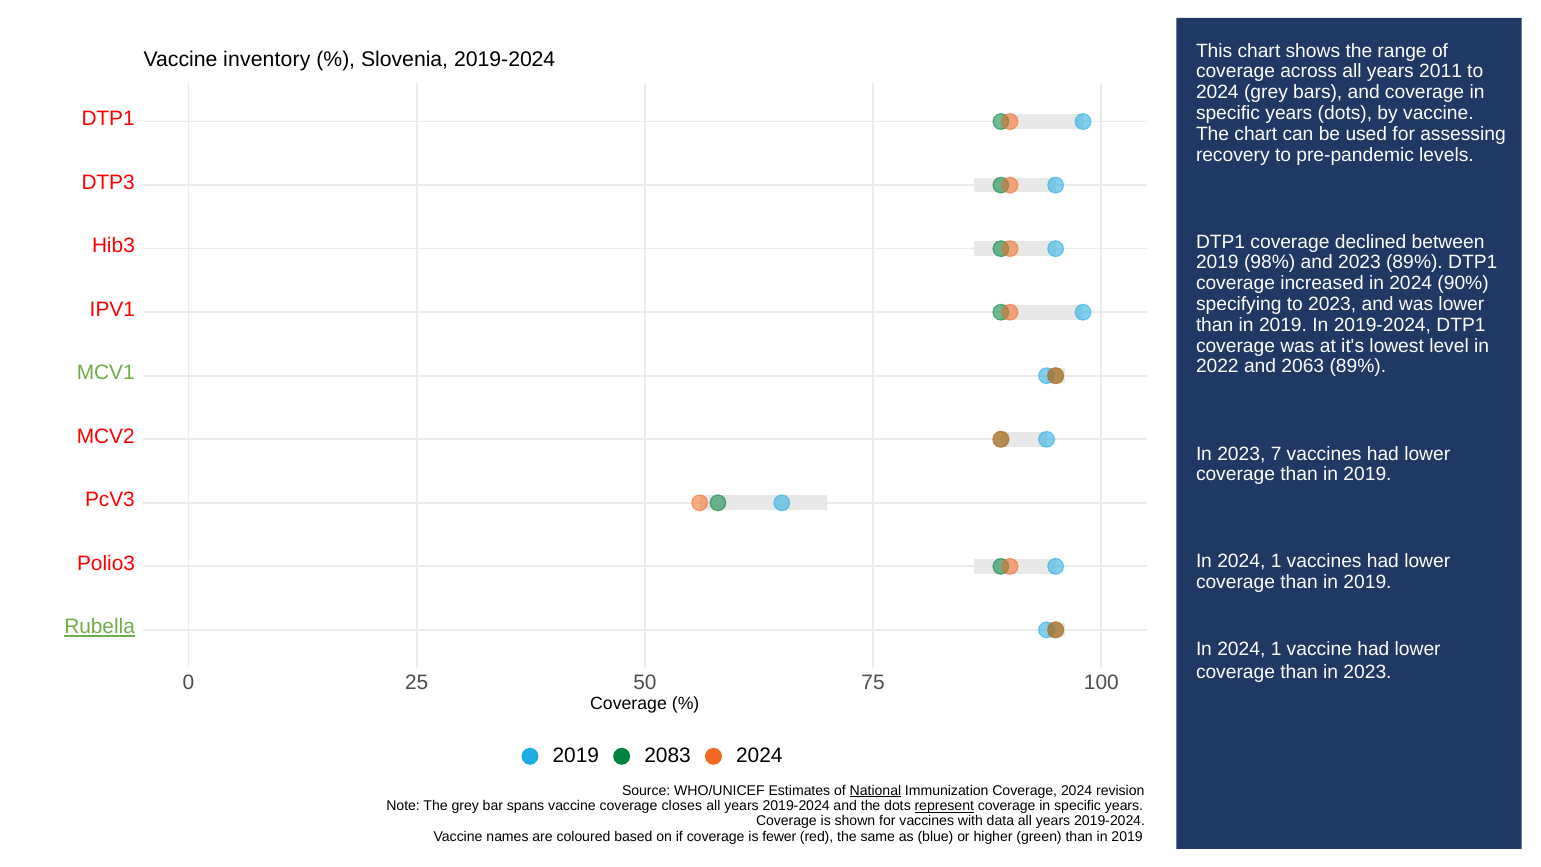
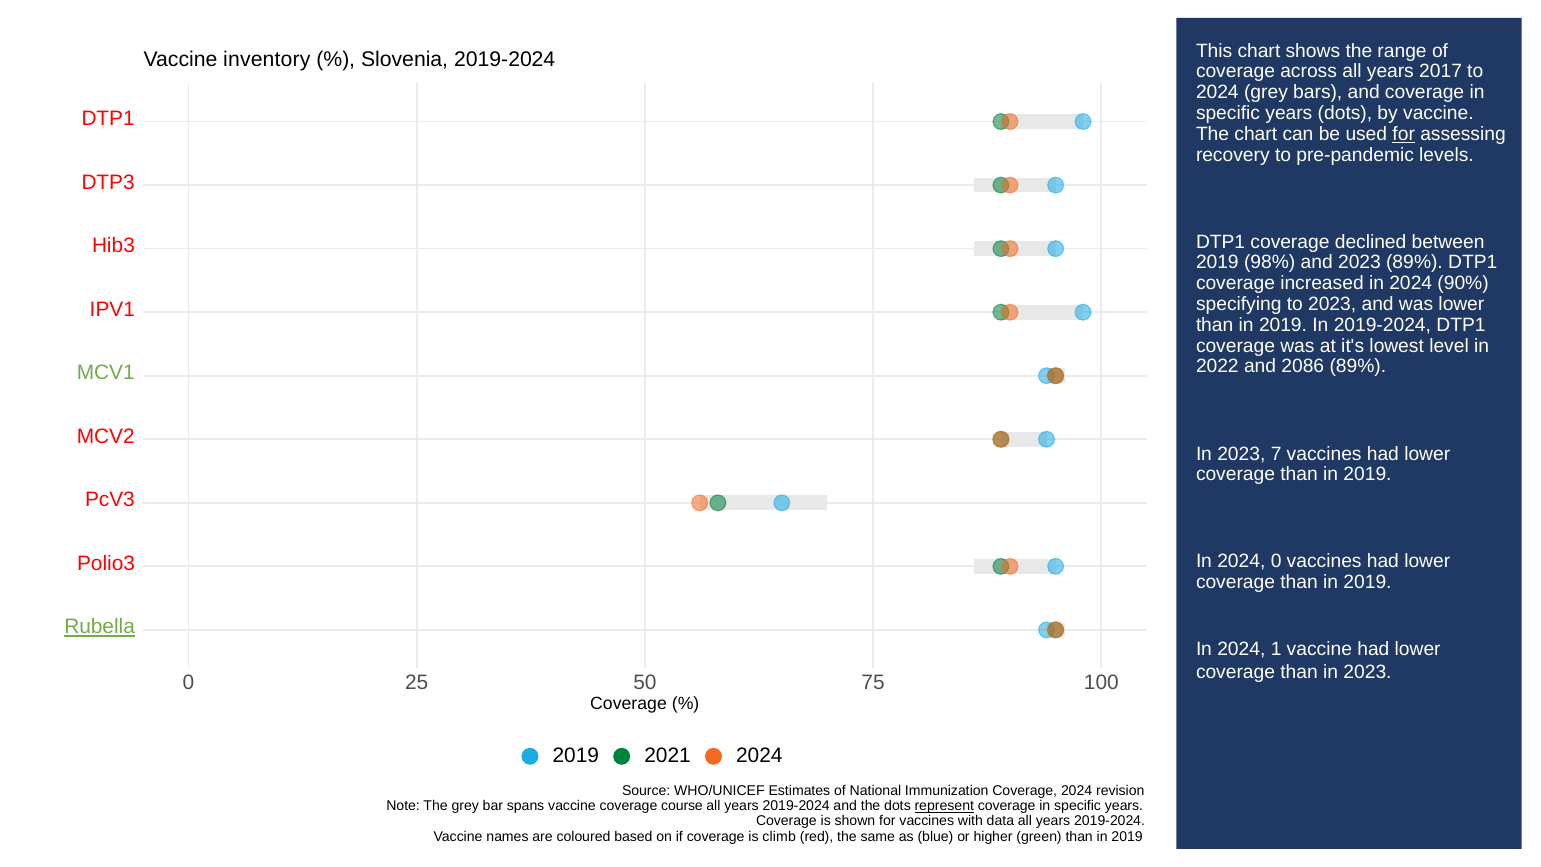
2011: 2011 -> 2017 (1441, 71)
for underline: none -> present (1404, 134)
2063: 2063 -> 2086 (1303, 366)
1: 1 -> 0 (1276, 561)
2083: 2083 -> 2021 (668, 755)
National underline: present -> none (875, 791)
closes: closes -> course (682, 806)
fewer: fewer -> climb (779, 836)
